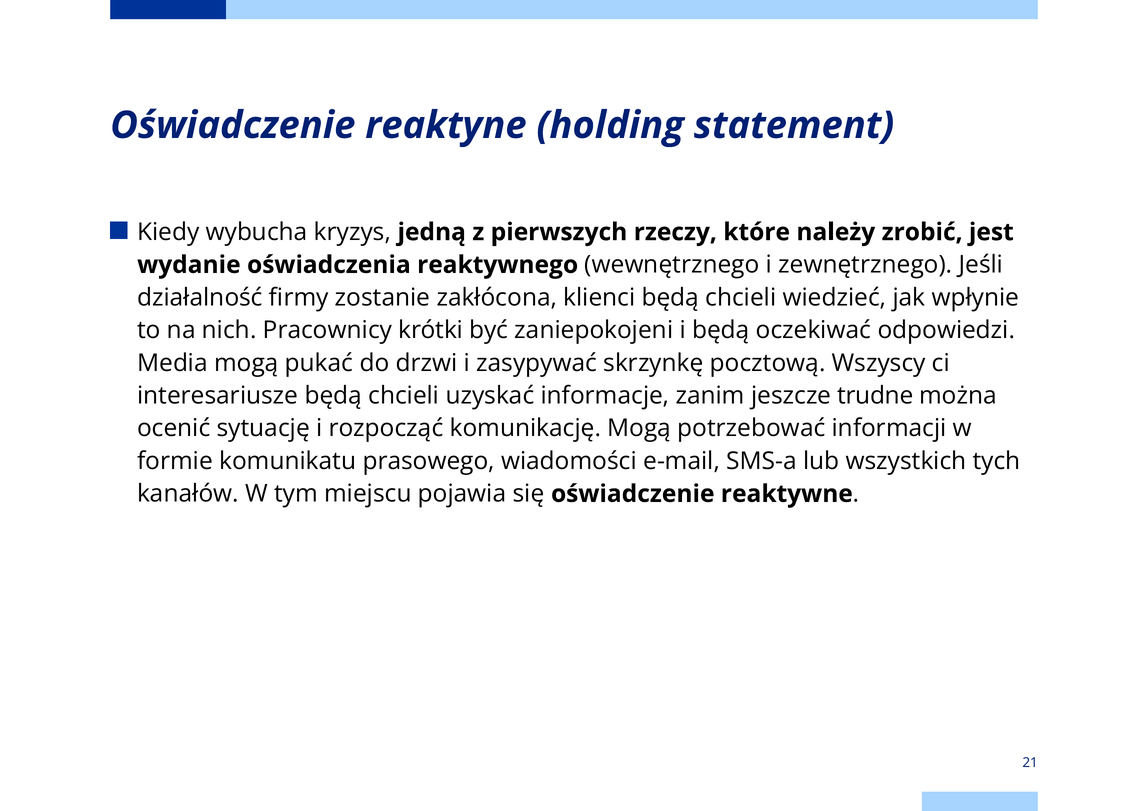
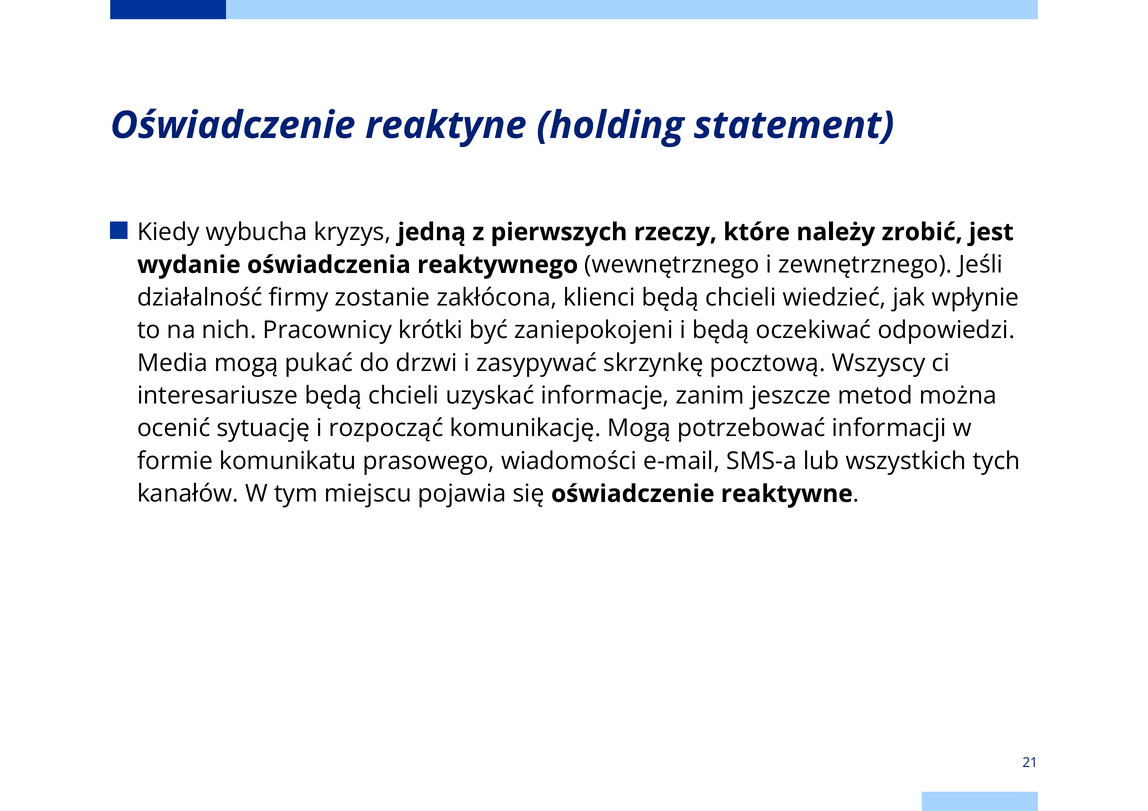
trudne: trudne -> metod (875, 396)
